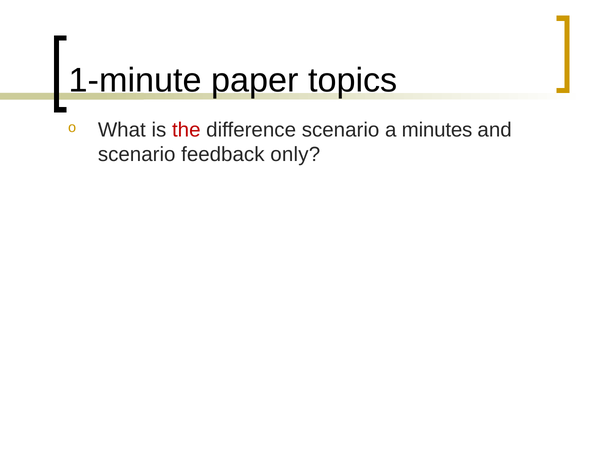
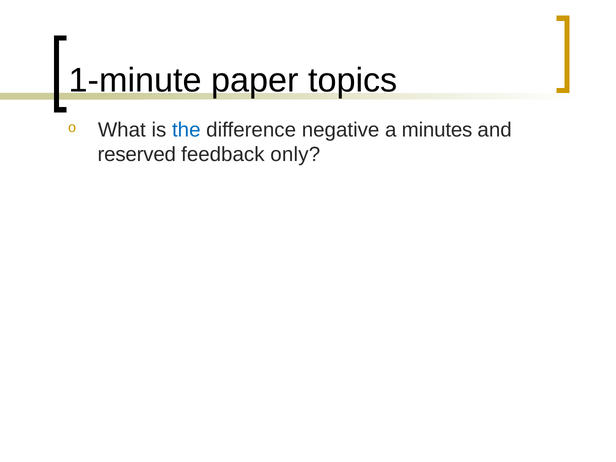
the colour: red -> blue (186, 130)
difference scenario: scenario -> negative (341, 130)
scenario: scenario -> reserved (137, 154)
